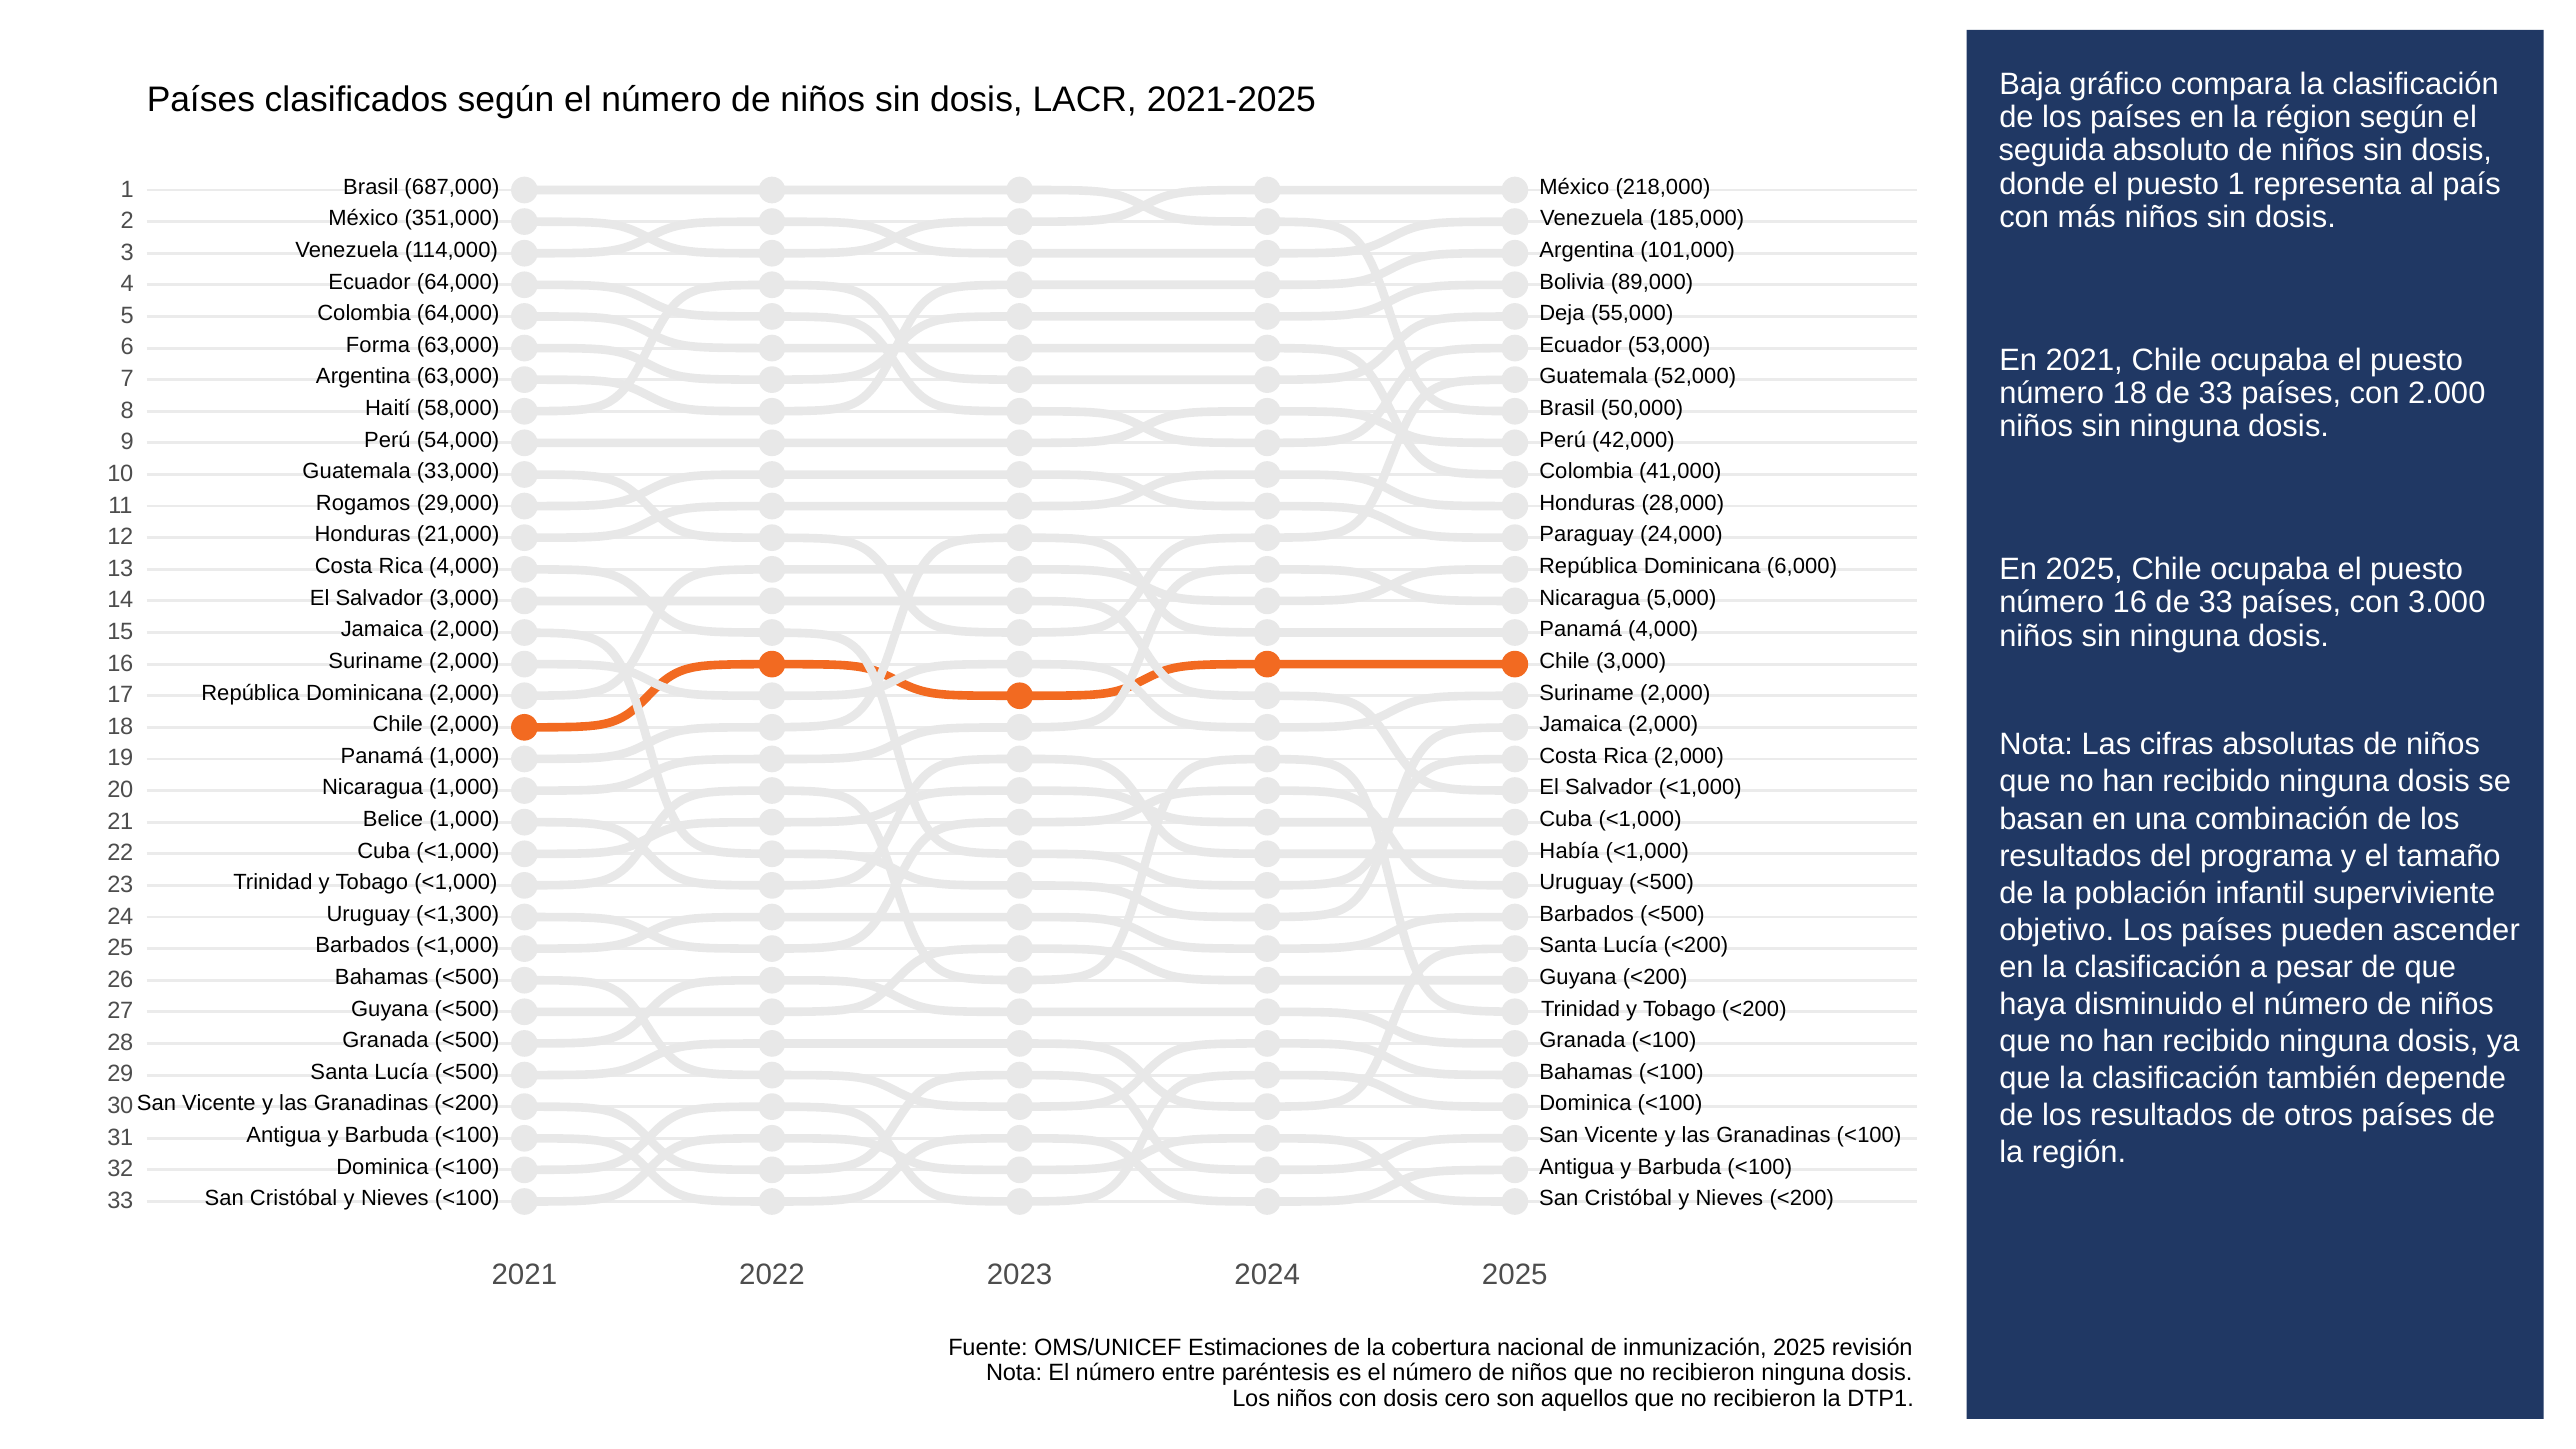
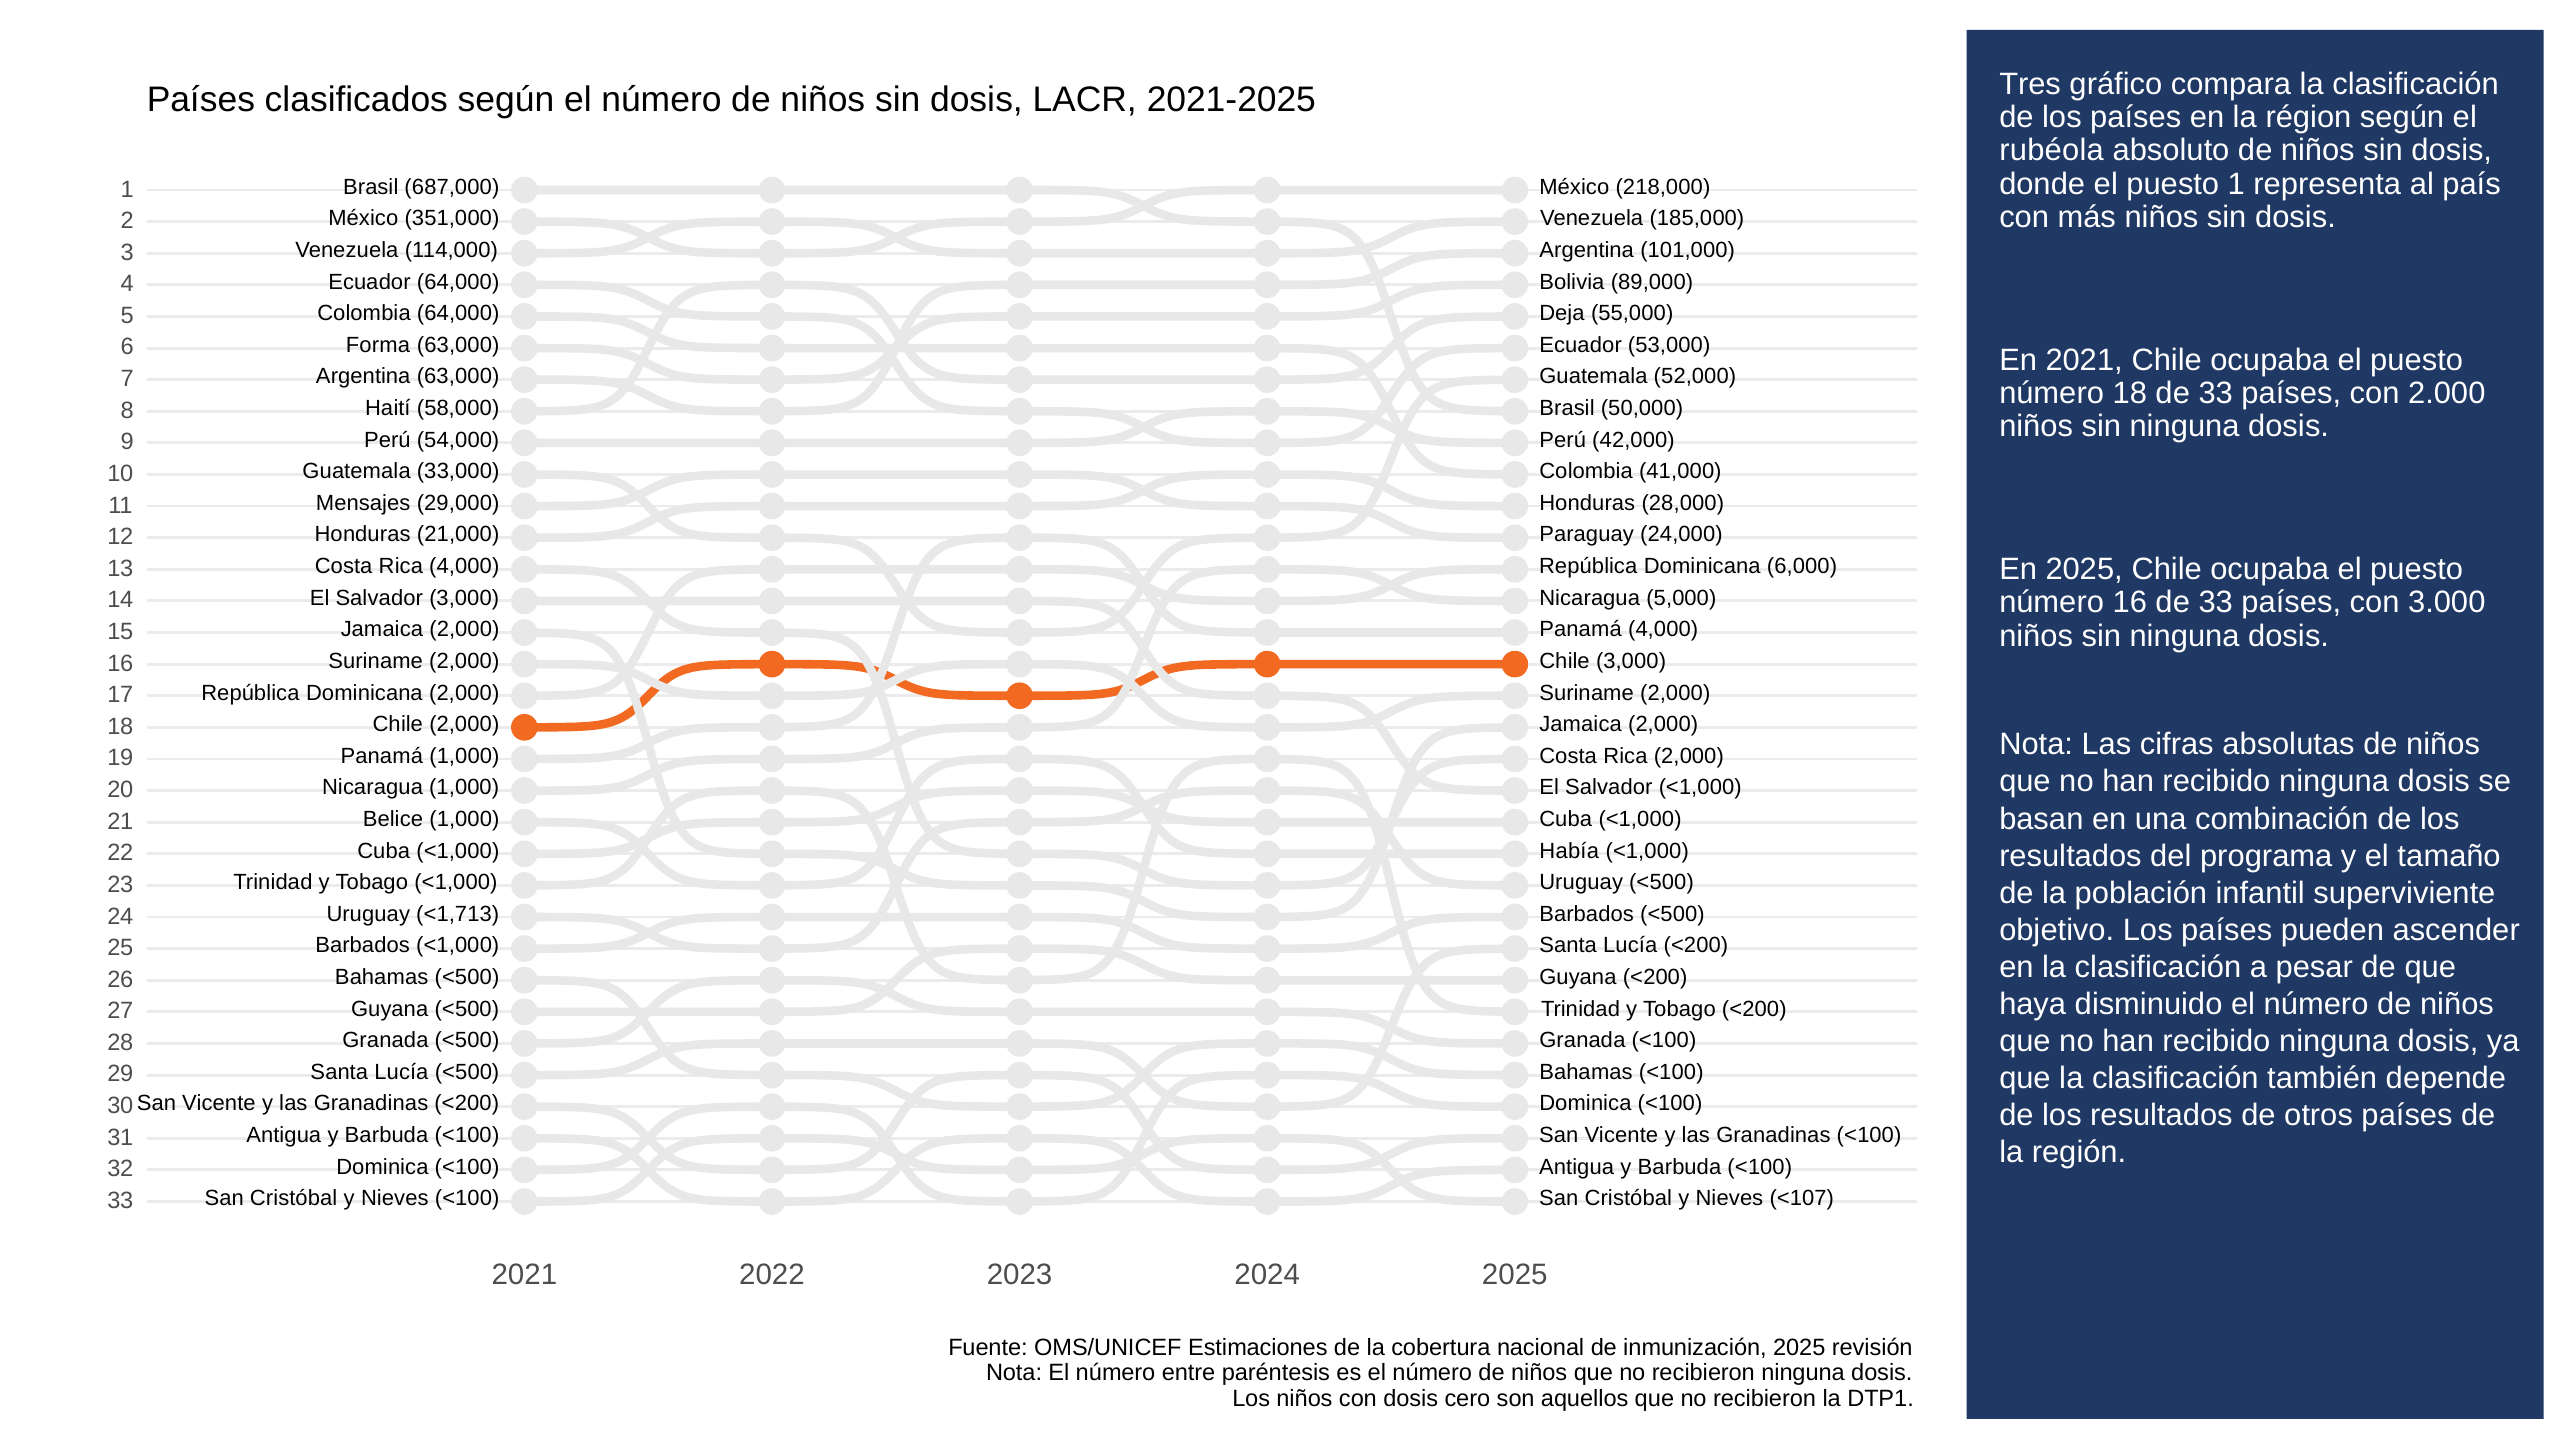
Baja: Baja -> Tres (2030, 84)
seguida: seguida -> rubéola (2052, 151)
Rogamos: Rogamos -> Mensajes (363, 503)
<1,300: <1,300 -> <1,713 (458, 914)
Nieves <200: <200 -> <107 (1802, 1198)
